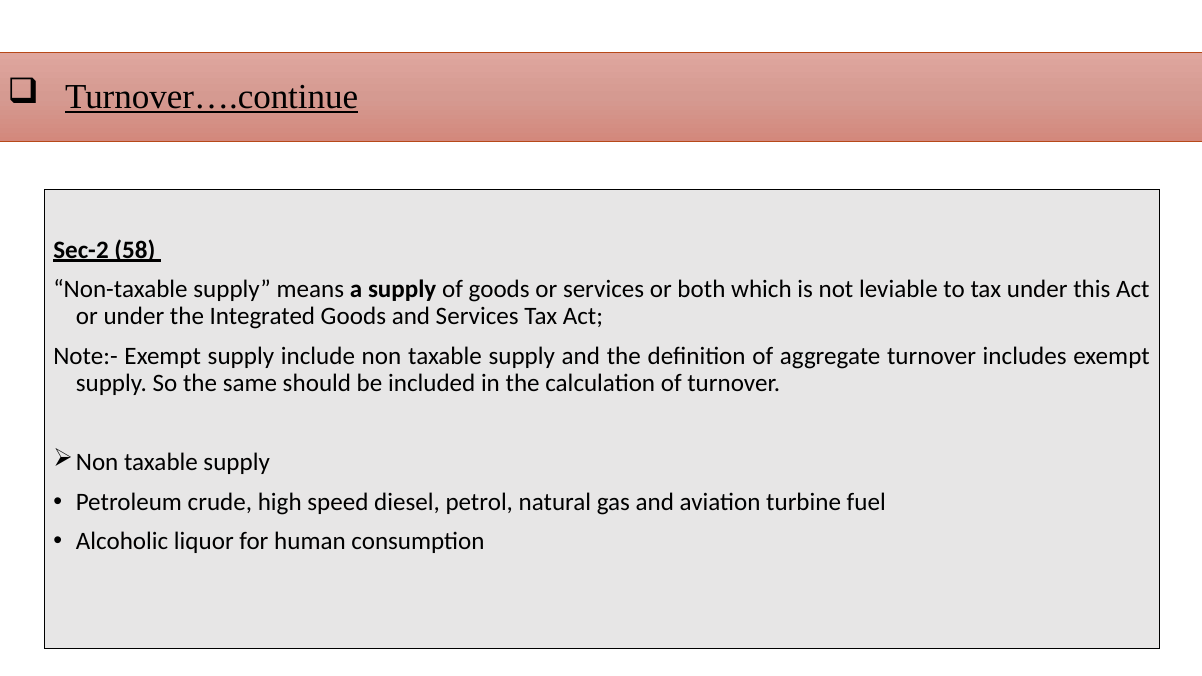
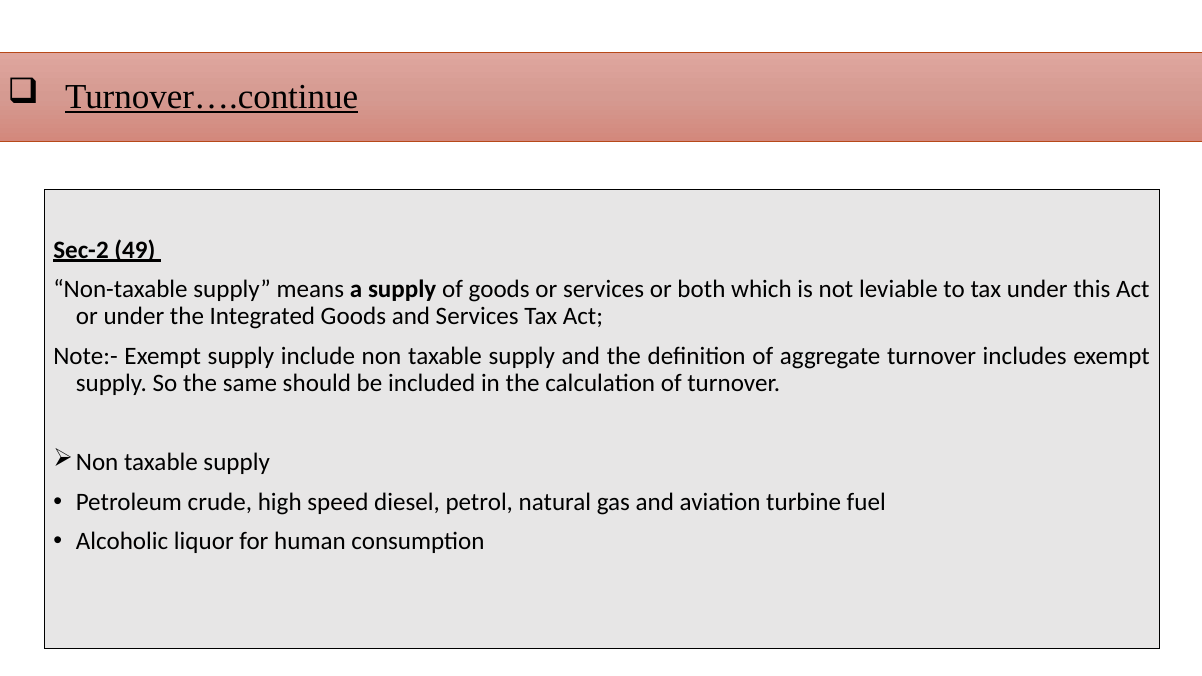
58: 58 -> 49 (135, 250)
